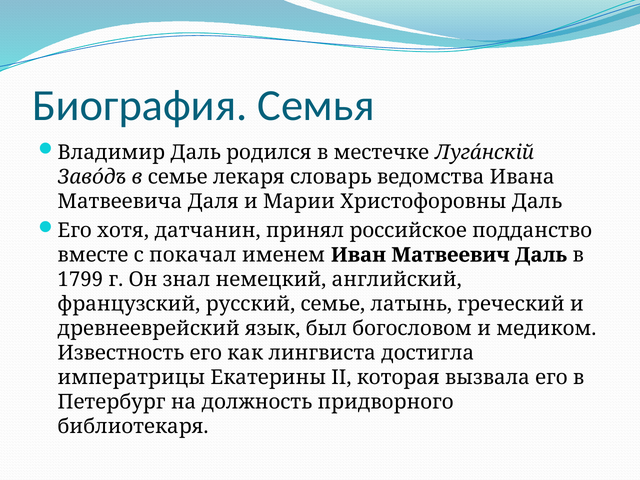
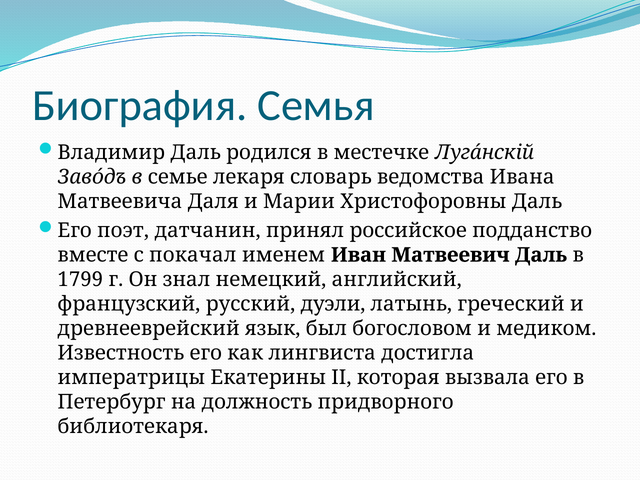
хотя: хотя -> поэт (123, 230)
русский семье: семье -> дуэли (333, 304)
